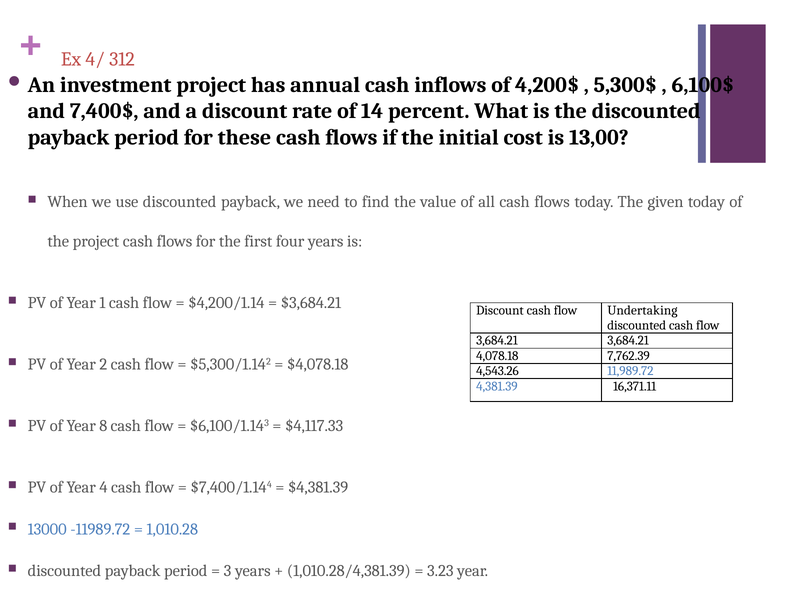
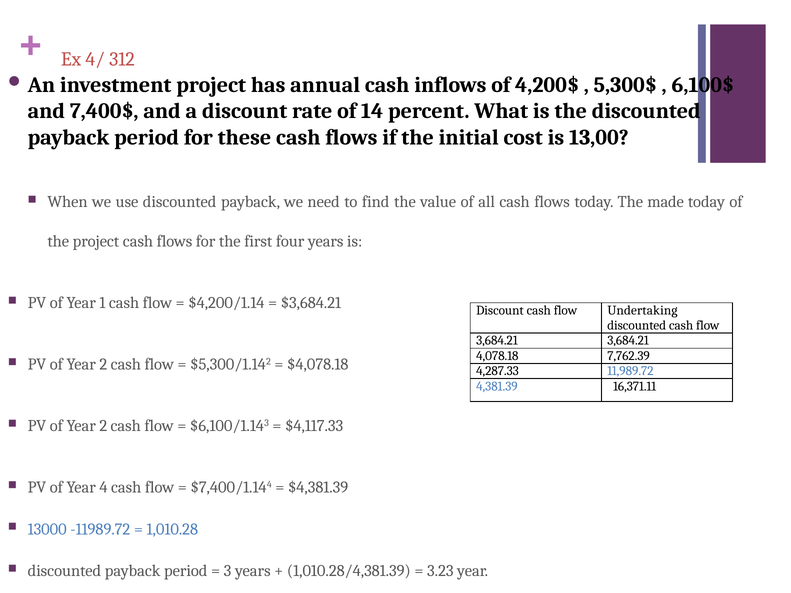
given: given -> made (666, 202)
4,543.26: 4,543.26 -> 4,287.33 (497, 371)
8: 8 -> 2 (103, 426)
